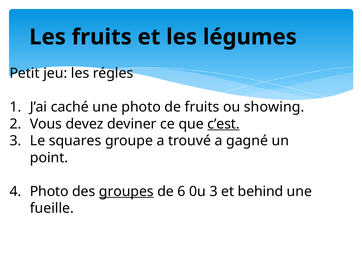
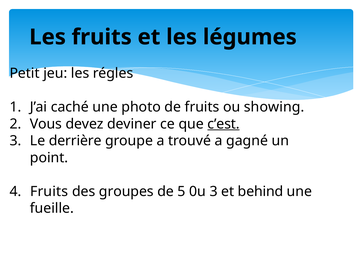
squares: squares -> derrière (75, 141)
Photo: Photo -> Fruits (49, 192)
groupes underline: present -> none (126, 192)
6: 6 -> 5 (182, 192)
